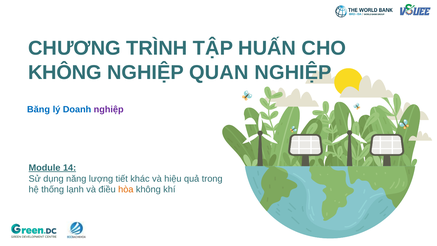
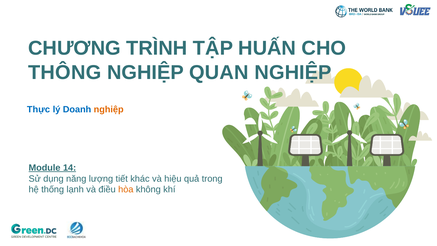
KHÔNG: KHÔNG -> THÔNG (65, 72)
Băng: Băng -> Thực (39, 109)
nghiệp colour: purple -> orange (109, 109)
